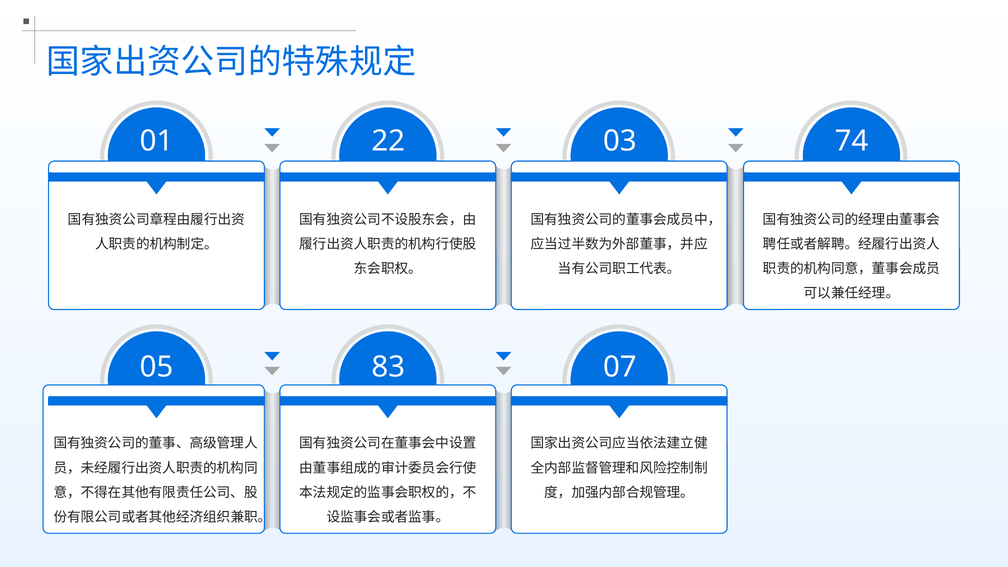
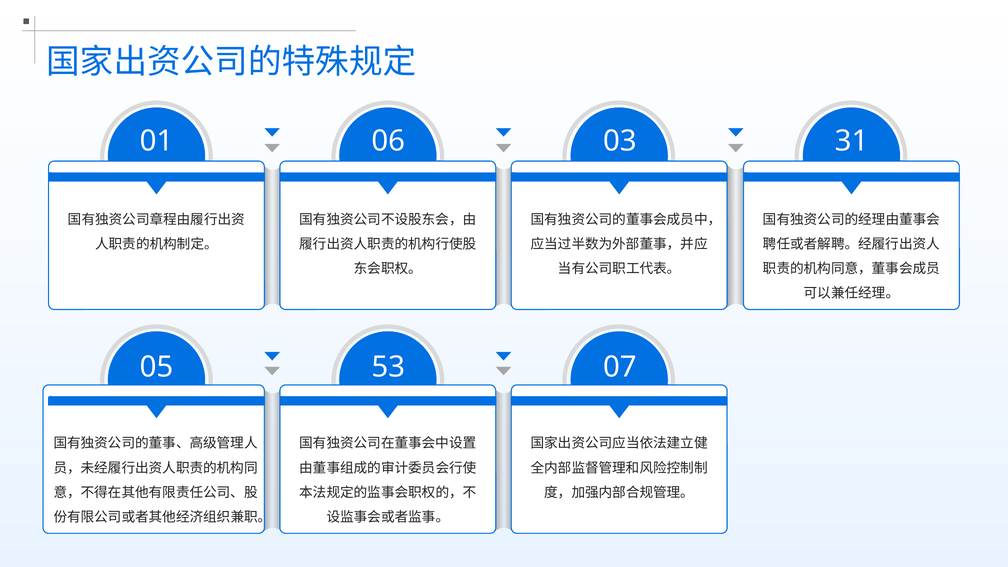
22: 22 -> 06 (388, 141)
74: 74 -> 31 (852, 141)
83: 83 -> 53 (388, 367)
